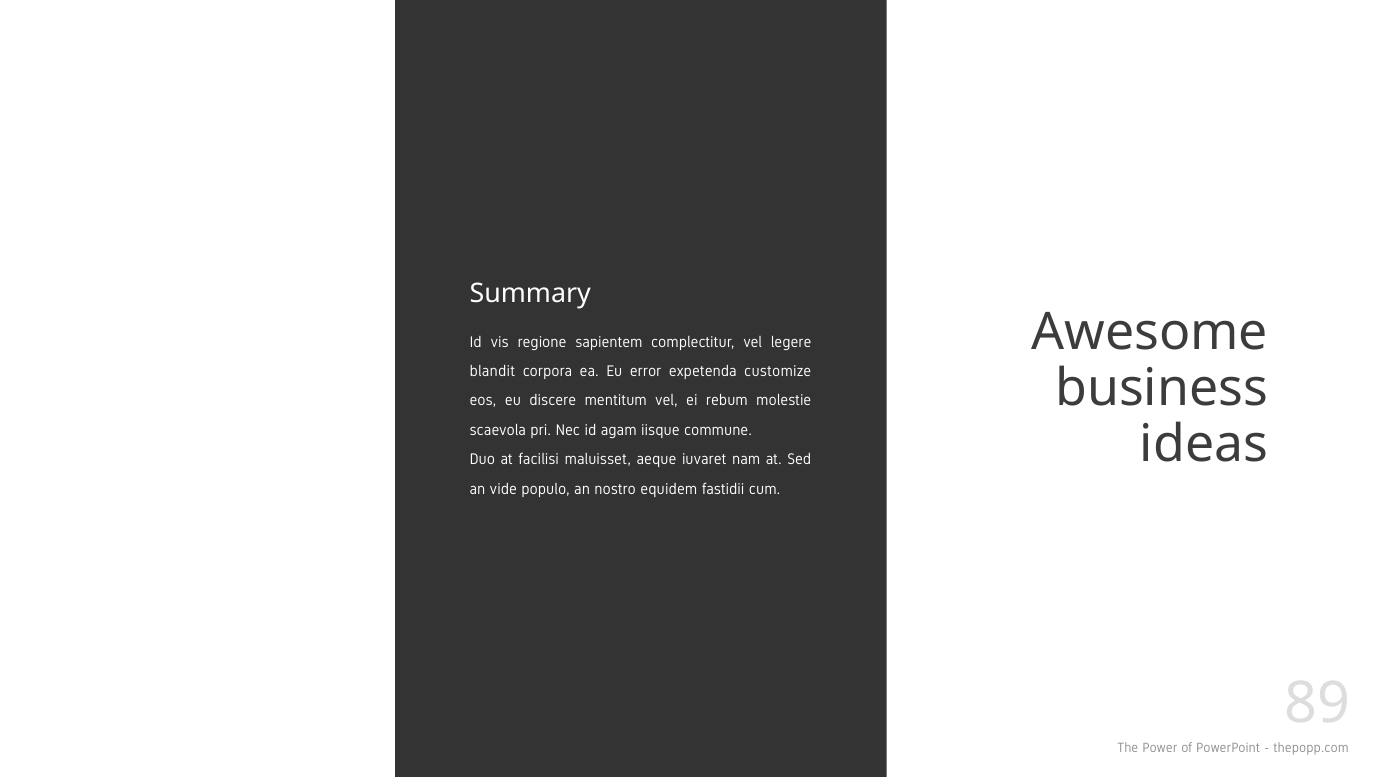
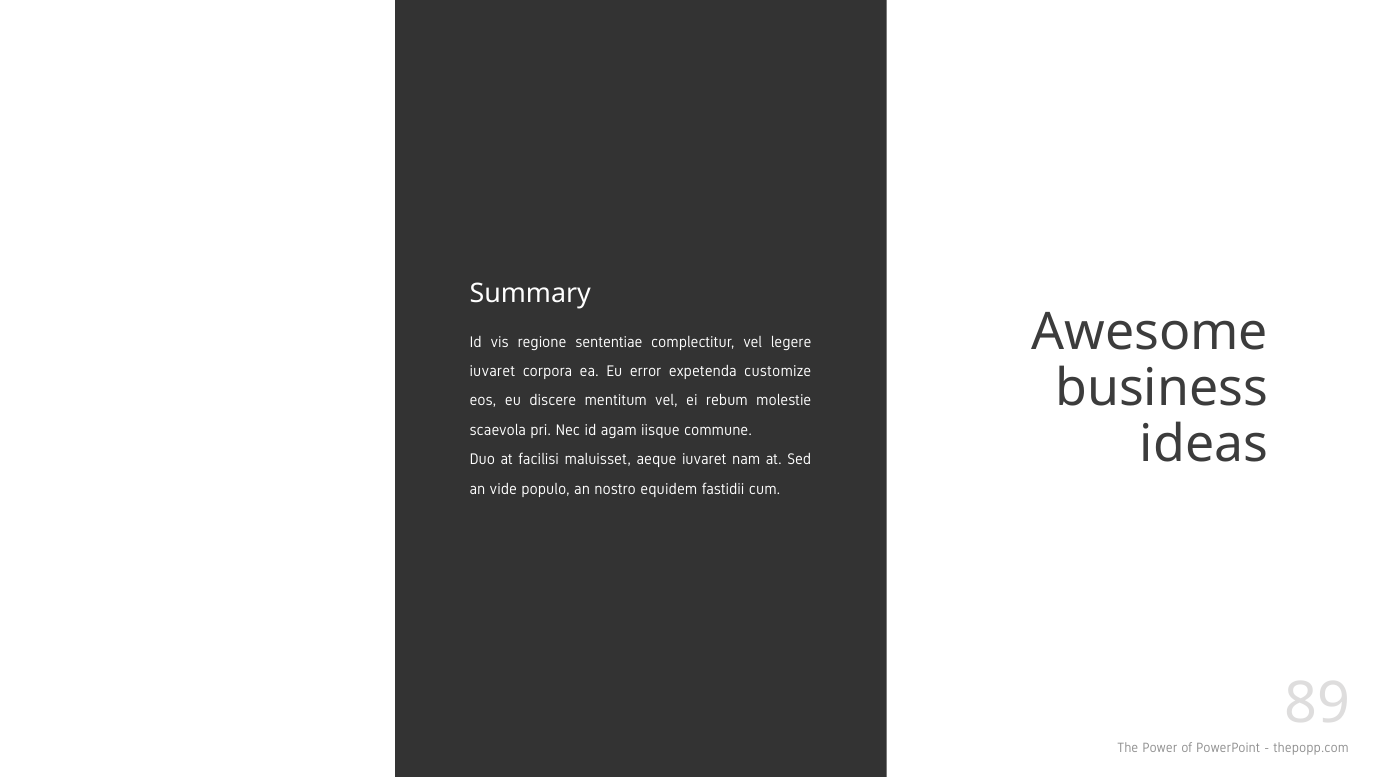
sapientem: sapientem -> sententiae (609, 342)
blandit: blandit -> iuvaret (492, 371)
